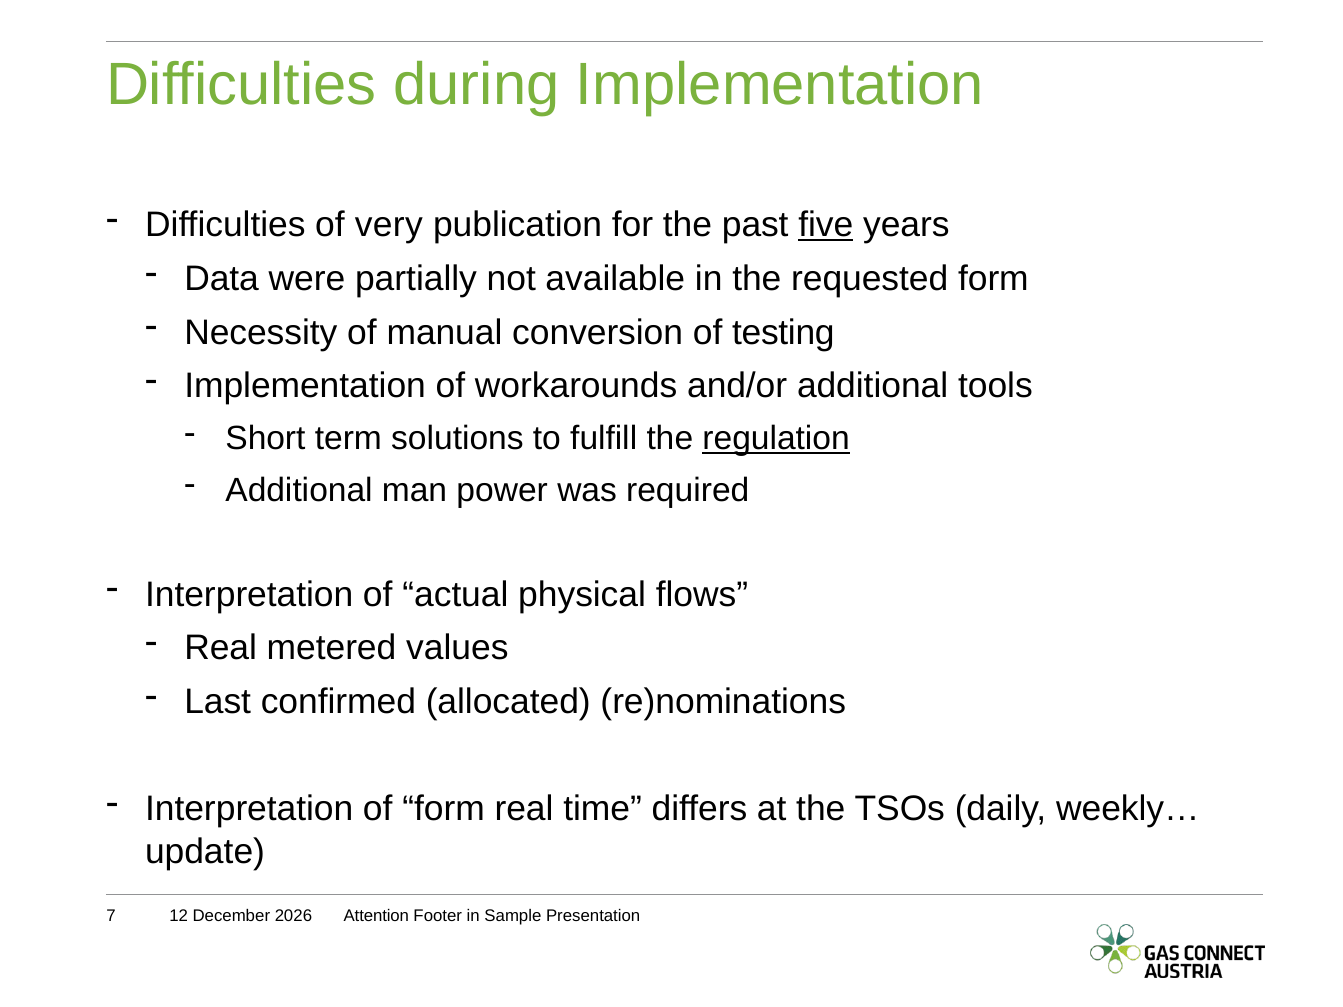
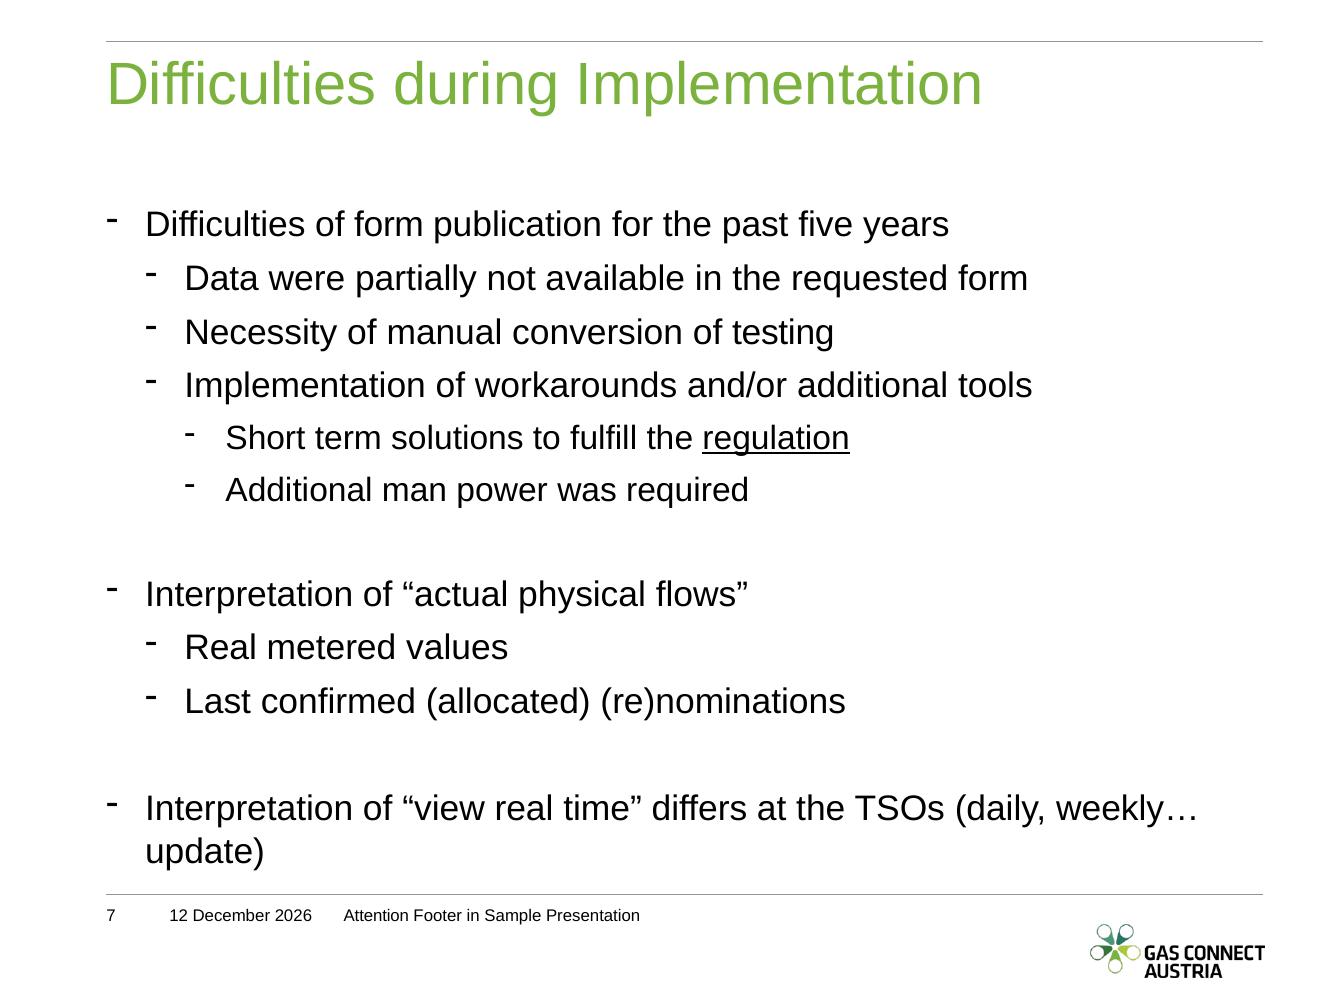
of very: very -> form (389, 225)
five underline: present -> none (826, 225)
of form: form -> view (444, 809)
